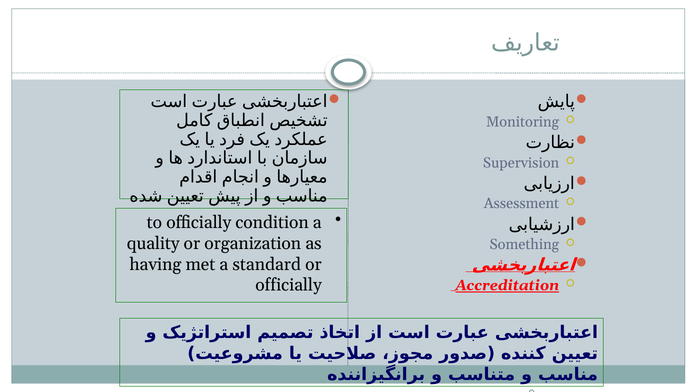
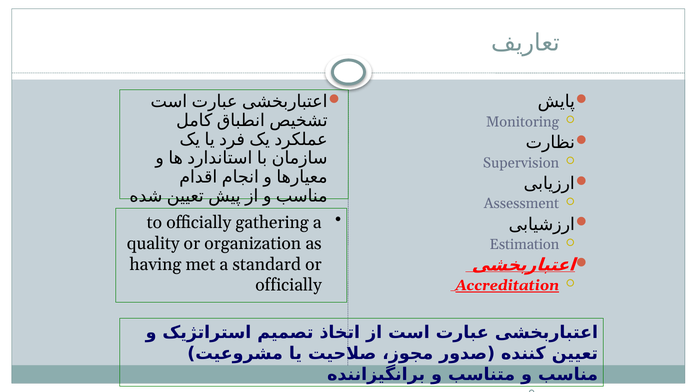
condition: condition -> gathering (272, 223)
Something: Something -> Estimation (524, 245)
